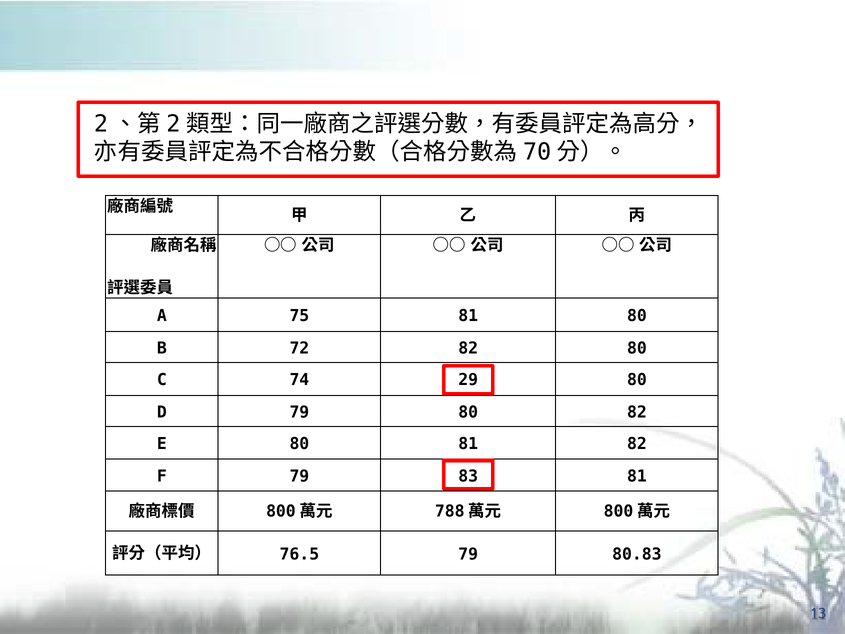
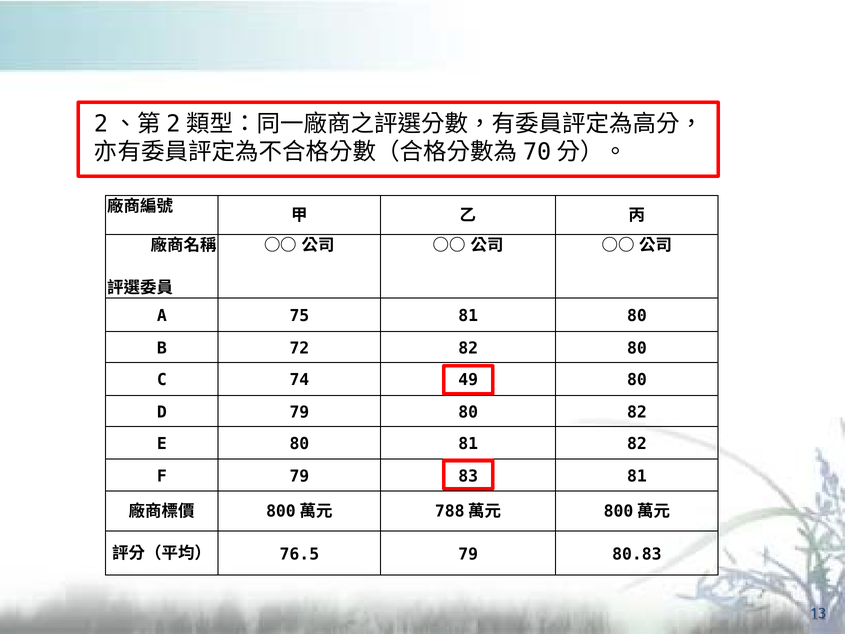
29: 29 -> 49 (468, 380)
